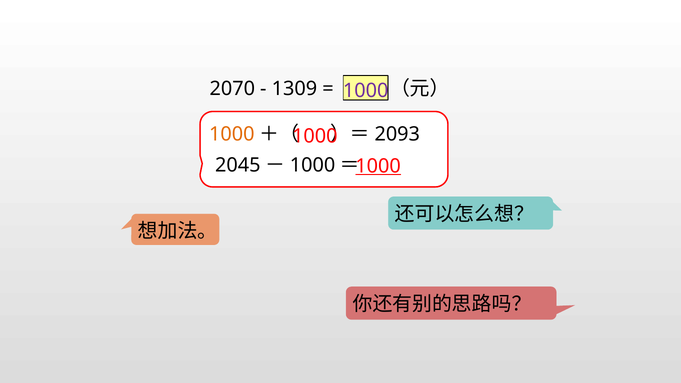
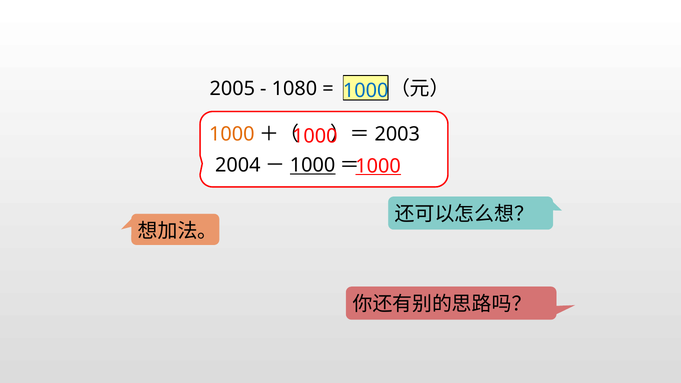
2070: 2070 -> 2005 (232, 89)
1309: 1309 -> 1080 (294, 89)
1000 colour: purple -> blue (366, 91)
2093: 2093 -> 2003 (397, 134)
2045: 2045 -> 2004 (238, 165)
1000 underline: none -> present (313, 165)
